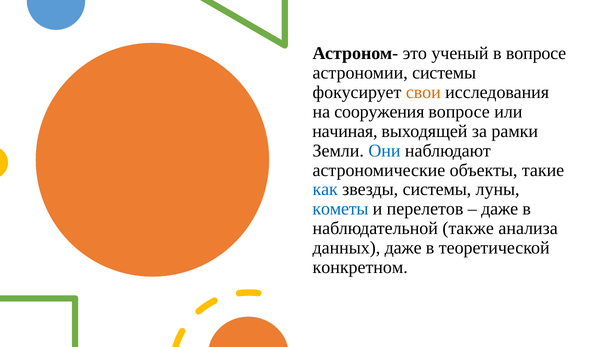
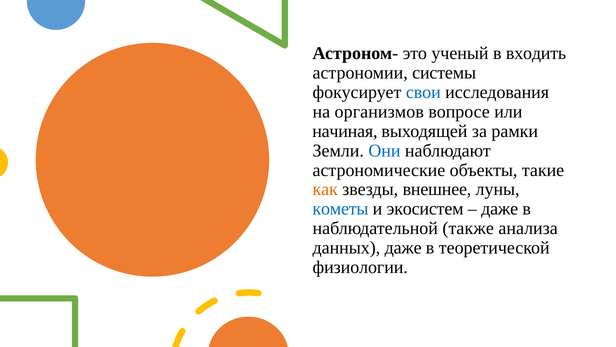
в вопросе: вопросе -> входить (536, 53)
свои colour: orange -> blue (423, 92)
сооружения: сооружения -> организмов (379, 112)
как colour: blue -> orange (325, 189)
звезды системы: системы -> внешнее (437, 189)
перелетов: перелетов -> экосистем (425, 209)
конкретном: конкретном -> физиологии (360, 267)
